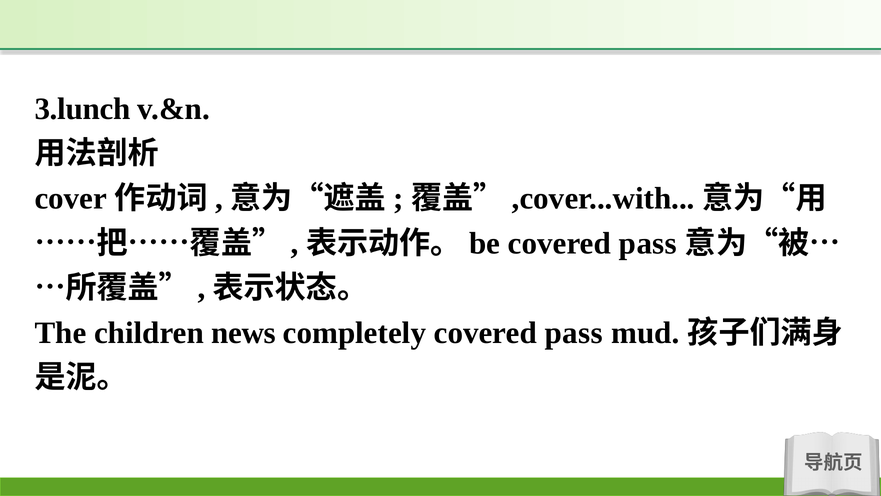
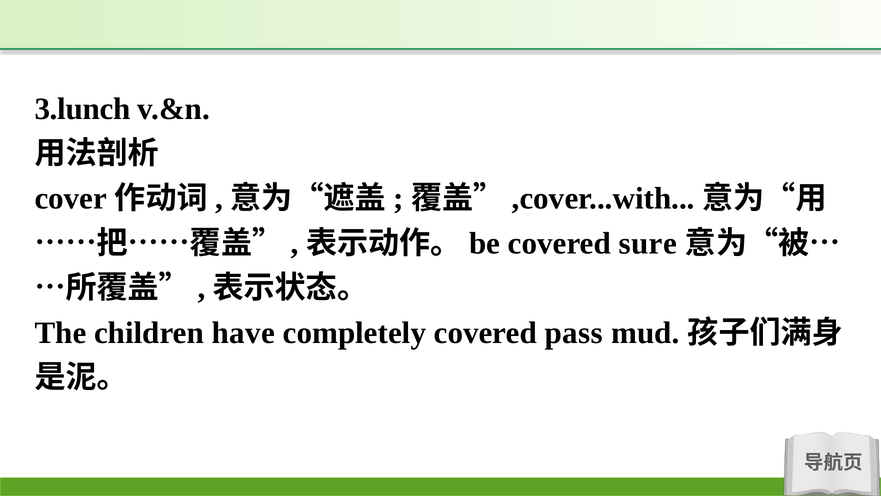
pass: pass -> sure (648, 243)
news: news -> have (243, 333)
